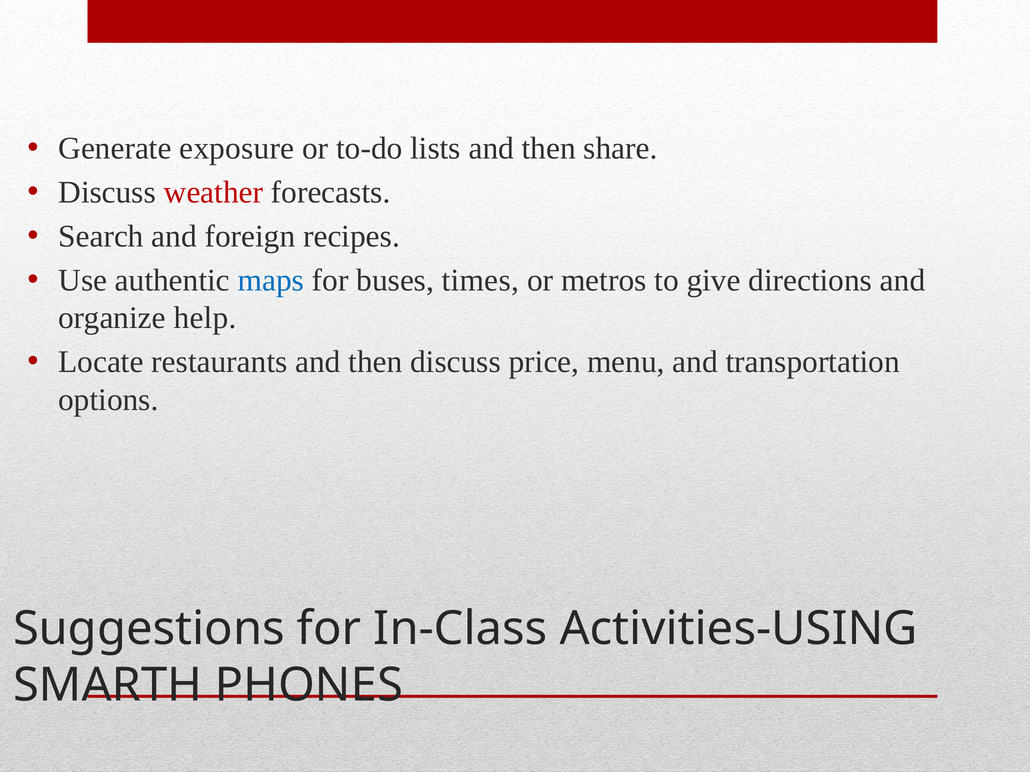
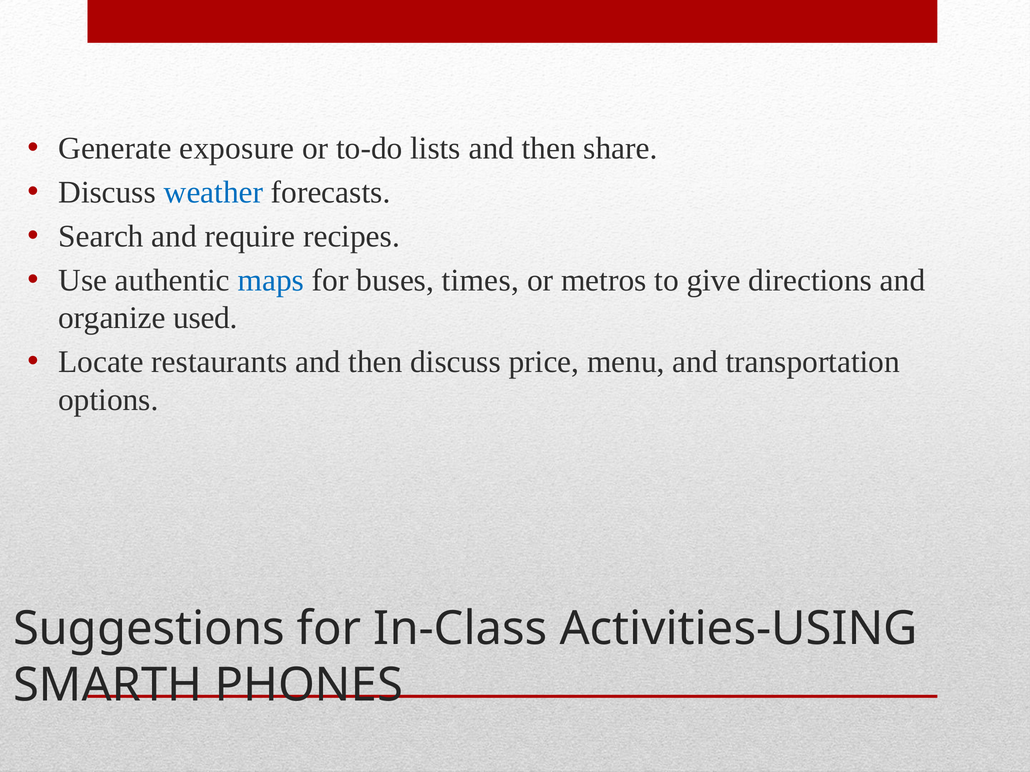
weather colour: red -> blue (213, 193)
foreign: foreign -> require (250, 237)
help: help -> used (206, 318)
